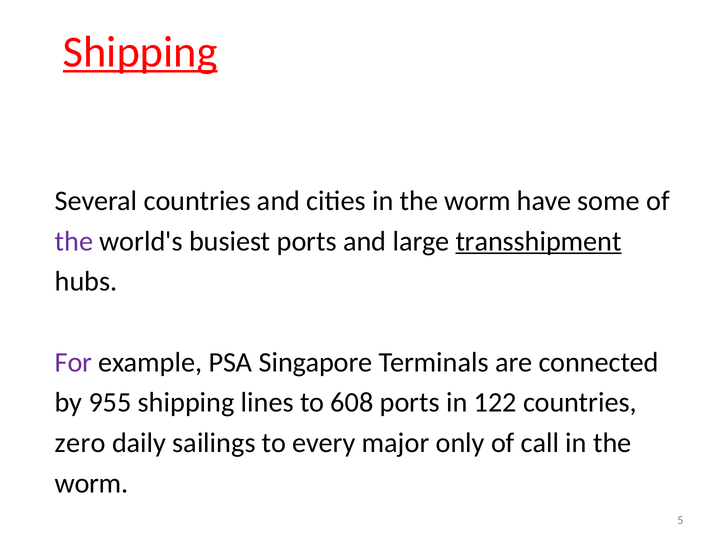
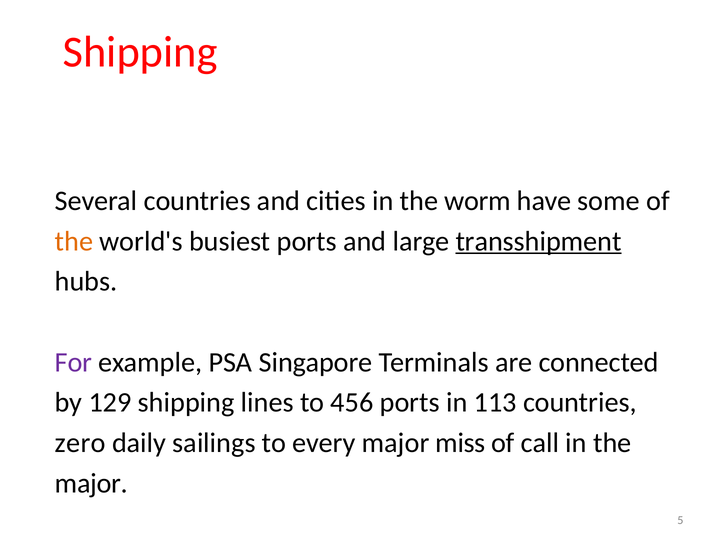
Shipping underline: present -> none (140, 52)
the colour: purple -> orange (74, 241)
955: 955 -> 129 (110, 403)
608: 608 -> 456 (352, 403)
122: 122 -> 113 (495, 403)
only: only -> miss (460, 443)
worm: worm -> major (91, 484)
